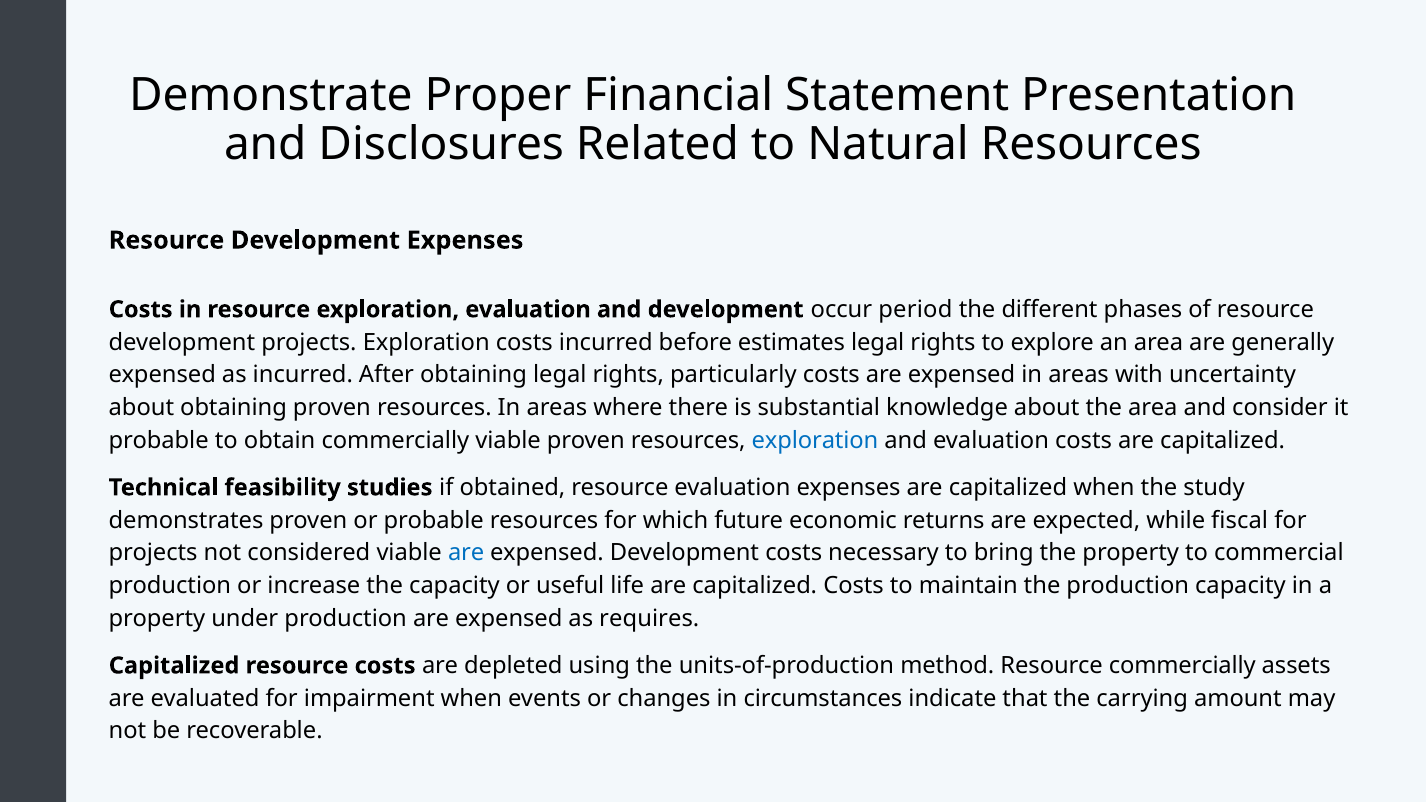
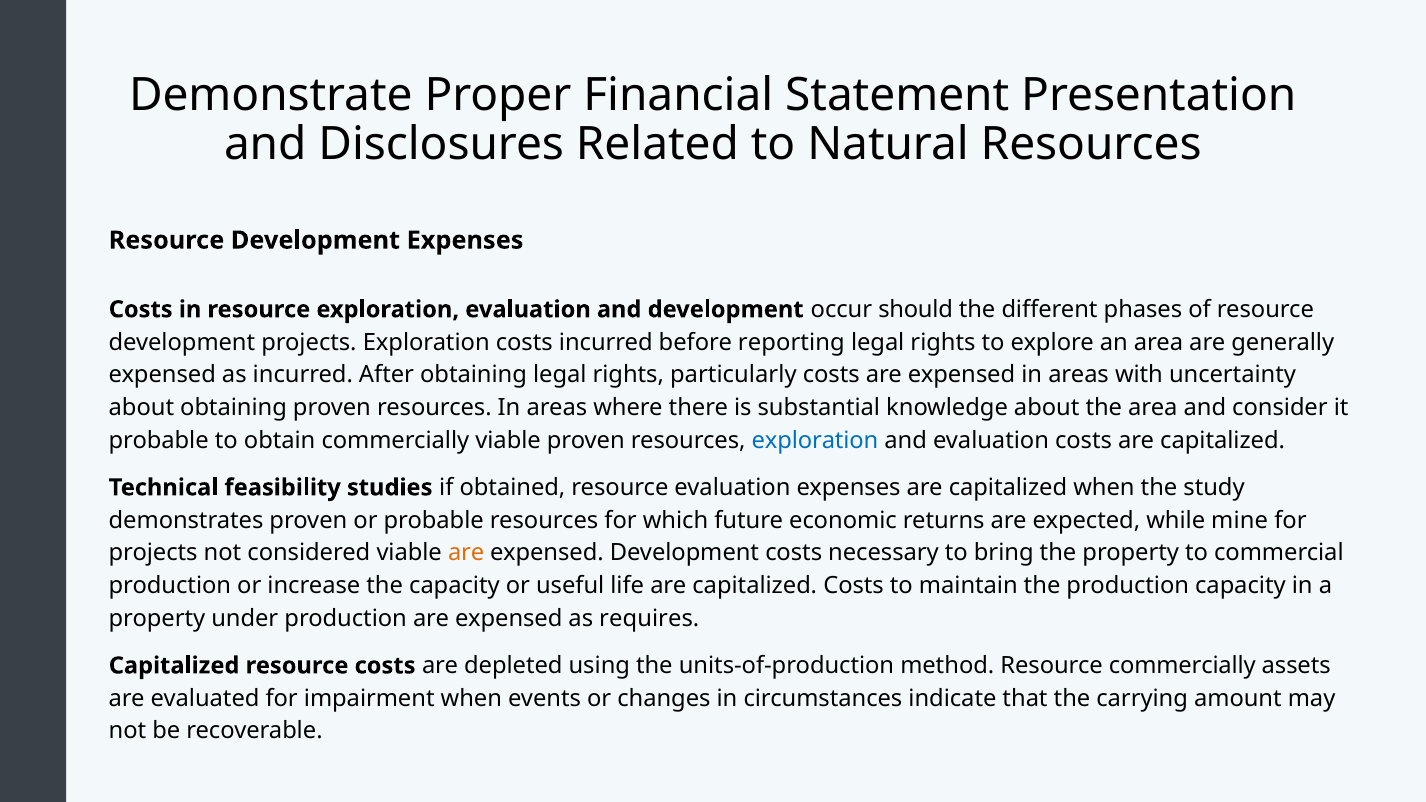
period: period -> should (916, 310)
estimates: estimates -> reporting (791, 342)
fiscal: fiscal -> mine (1240, 520)
are colour: blue -> orange (466, 553)
